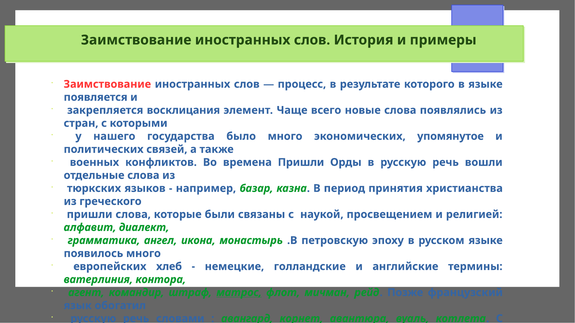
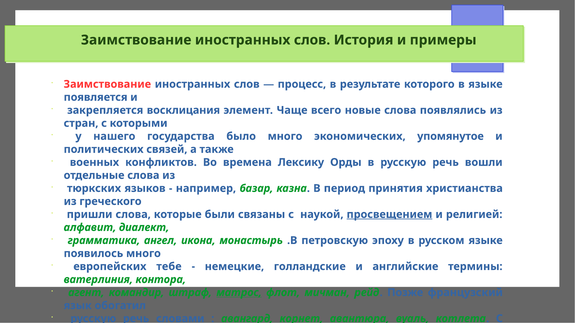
времена Пришли: Пришли -> Лексику (301, 163)
просвещением underline: none -> present (389, 215)
хлеб: хлеб -> тебе (169, 267)
